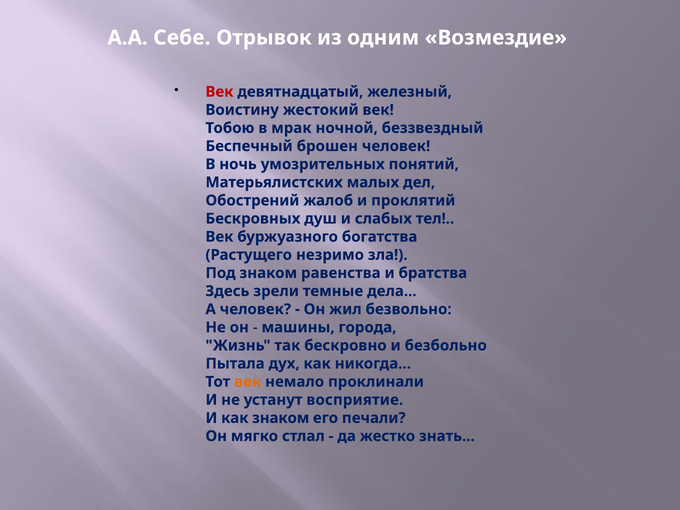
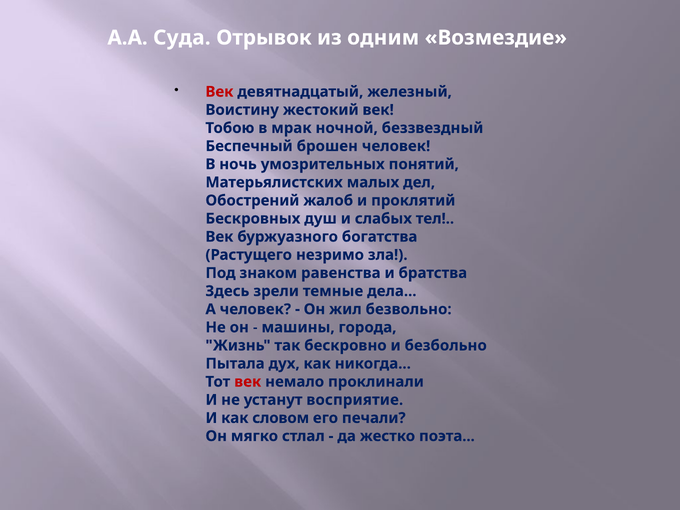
Себе: Себе -> Суда (182, 38)
век colour: orange -> red (248, 382)
как знаком: знаком -> словом (281, 418)
знать: знать -> поэта (447, 436)
